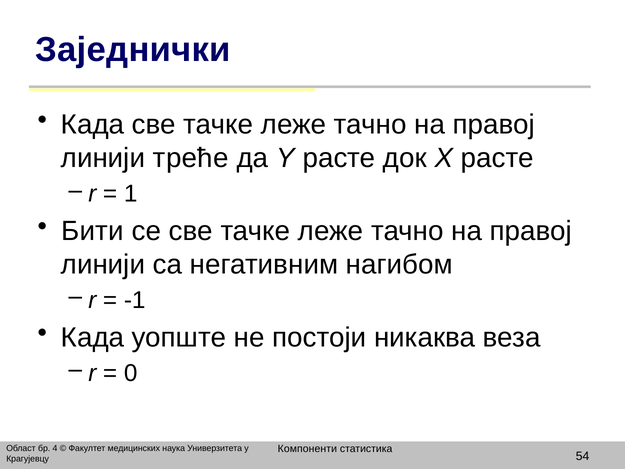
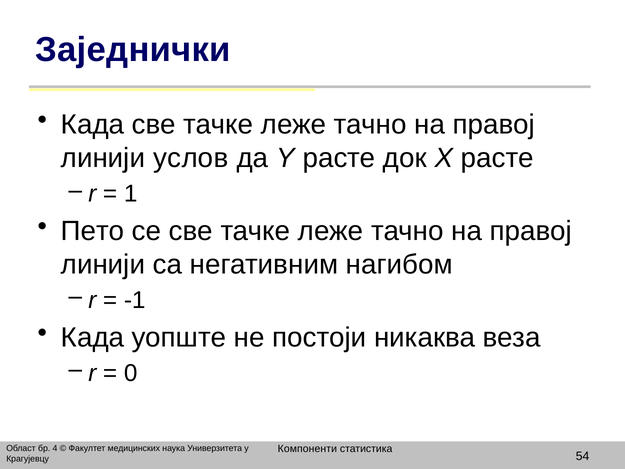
треће: треће -> услов (191, 158)
Бити: Бити -> Пето (93, 231)
